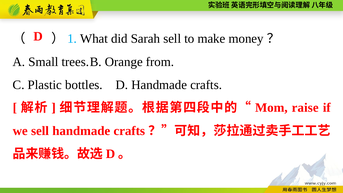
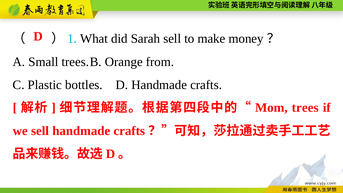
raise: raise -> trees (305, 108)
